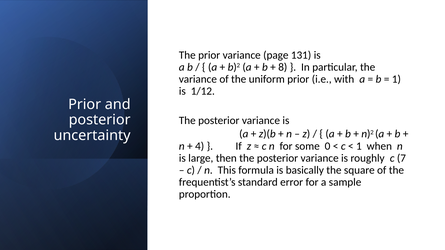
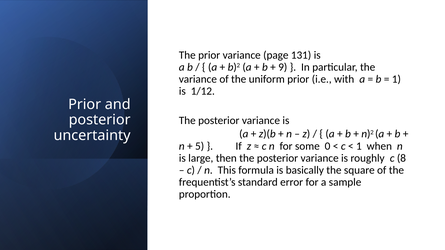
8: 8 -> 9 (283, 67)
4: 4 -> 5 (200, 146)
7: 7 -> 8 (401, 158)
